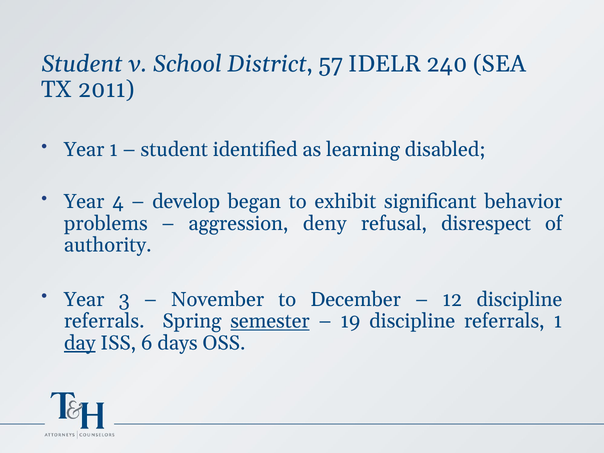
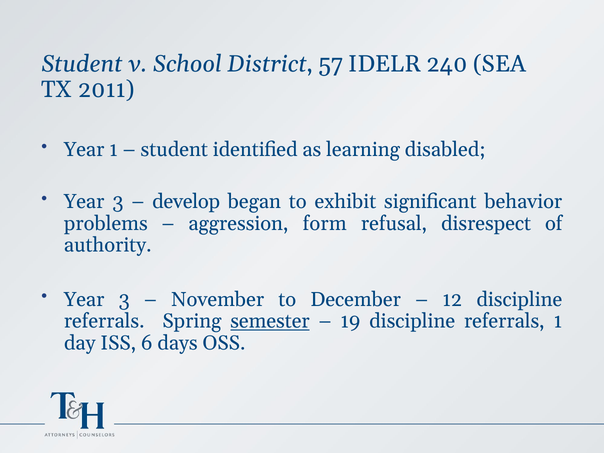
4: 4 -> 3 (118, 202)
deny: deny -> form (325, 223)
day underline: present -> none (80, 343)
